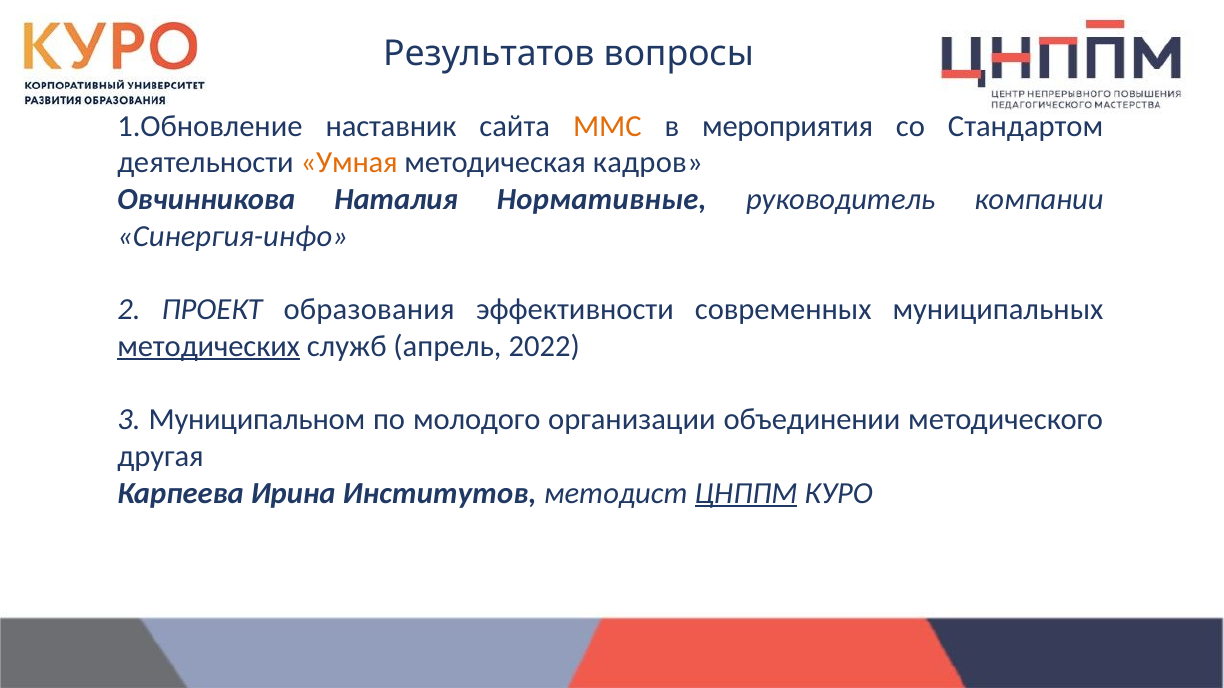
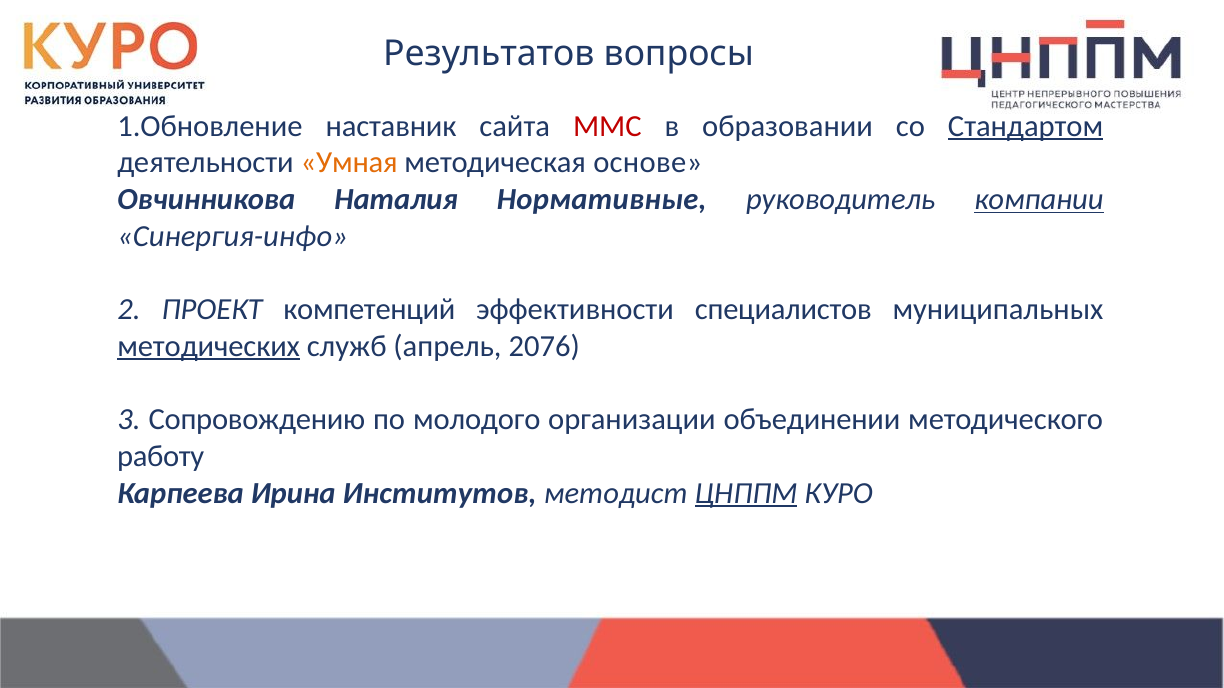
ММС colour: orange -> red (607, 126)
мероприятия: мероприятия -> образовании (788, 126)
Стандартом underline: none -> present (1026, 126)
кадров: кадров -> основе (648, 163)
компании underline: none -> present (1039, 200)
образования: образования -> компетенций (369, 310)
современных: современных -> специалистов (783, 310)
2022: 2022 -> 2076 (544, 346)
Муниципальном: Муниципальном -> Сопровождению (257, 420)
другая: другая -> работу (161, 457)
